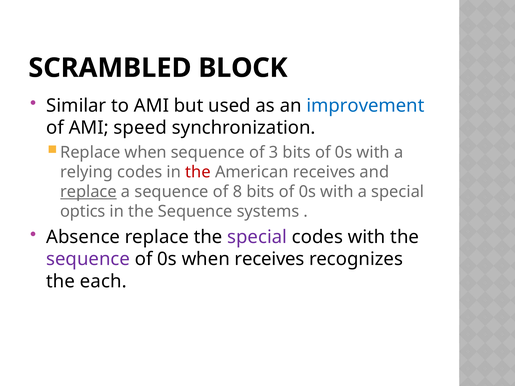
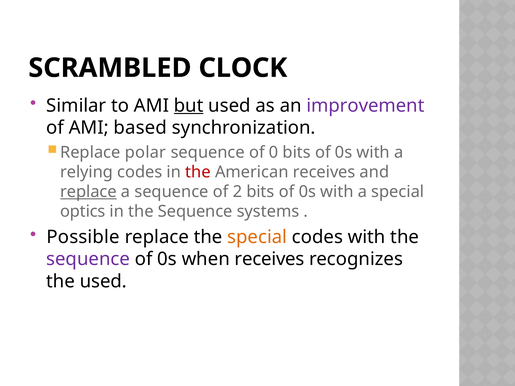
BLOCK: BLOCK -> CLOCK (243, 68)
but underline: none -> present (189, 106)
improvement colour: blue -> purple (365, 106)
speed: speed -> based (140, 128)
Replace when: when -> polar (145, 152)
3: 3 -> 0 (274, 152)
8: 8 -> 2 (237, 192)
Absence: Absence -> Possible (83, 237)
special colour: purple -> orange (257, 237)
the each: each -> used (103, 282)
